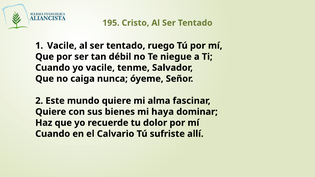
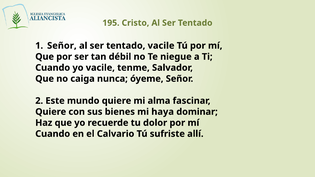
Vacile: Vacile -> Señor (62, 46)
tentado ruego: ruego -> vacile (161, 46)
